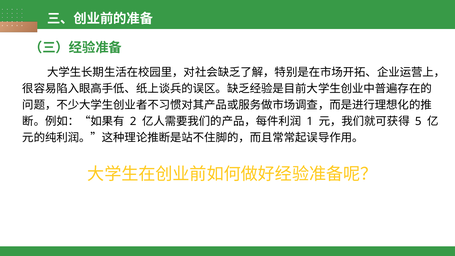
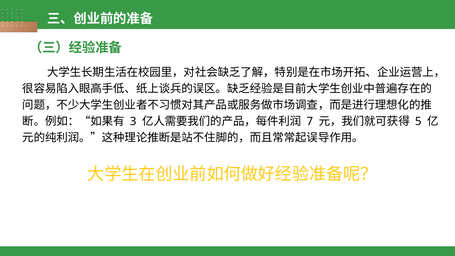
2: 2 -> 3 (133, 121)
1: 1 -> 7 (310, 121)
